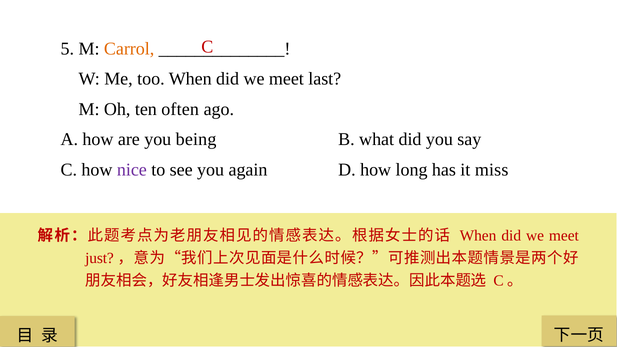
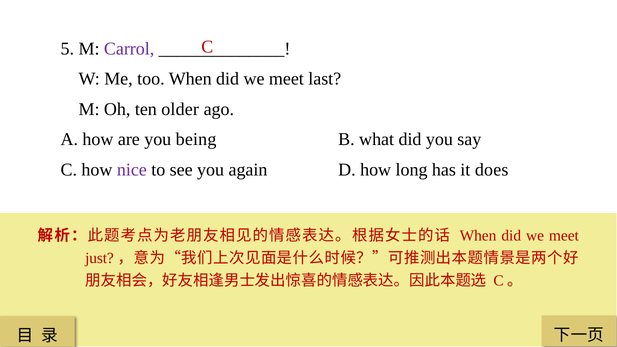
Carrol colour: orange -> purple (129, 49)
often: often -> older (180, 109)
miss: miss -> does (492, 170)
